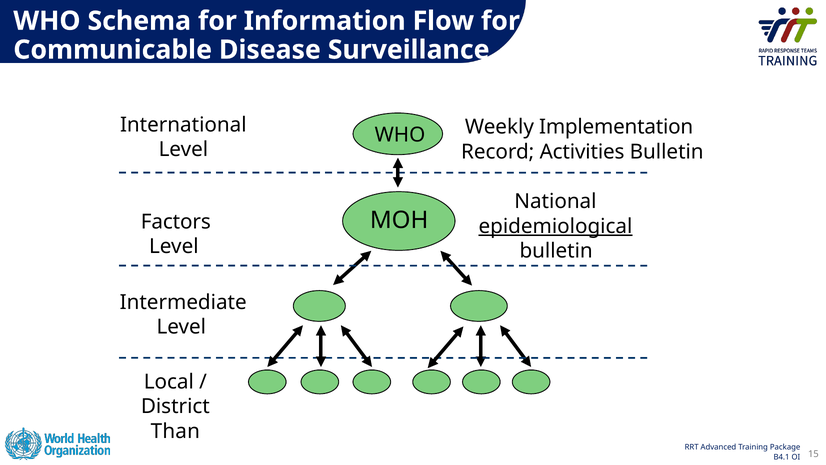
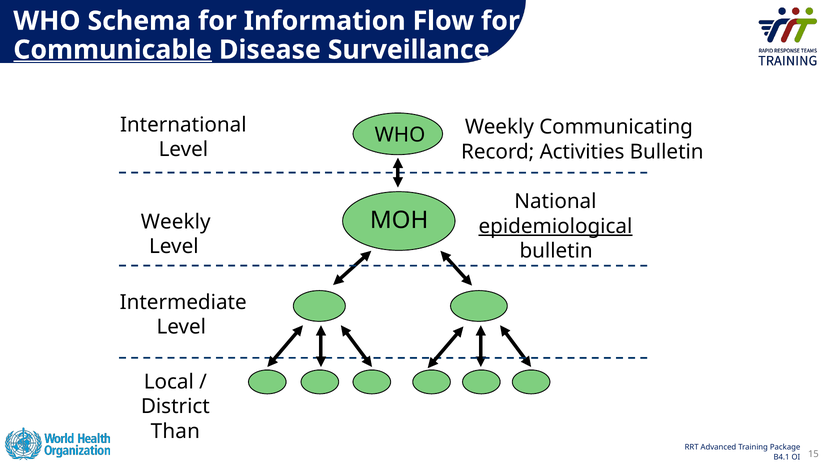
Communicable underline: none -> present (113, 50)
Implementation: Implementation -> Communicating (616, 127)
Factors: Factors -> Weekly (176, 222)
